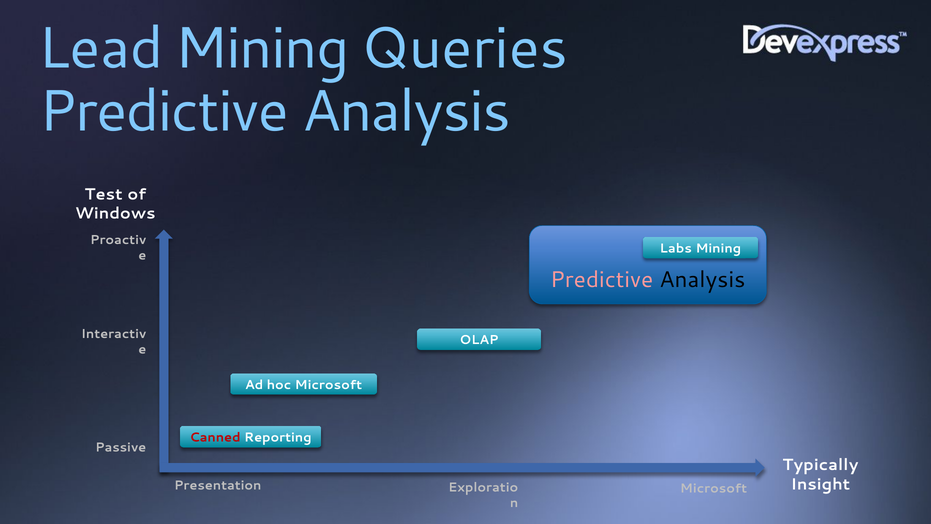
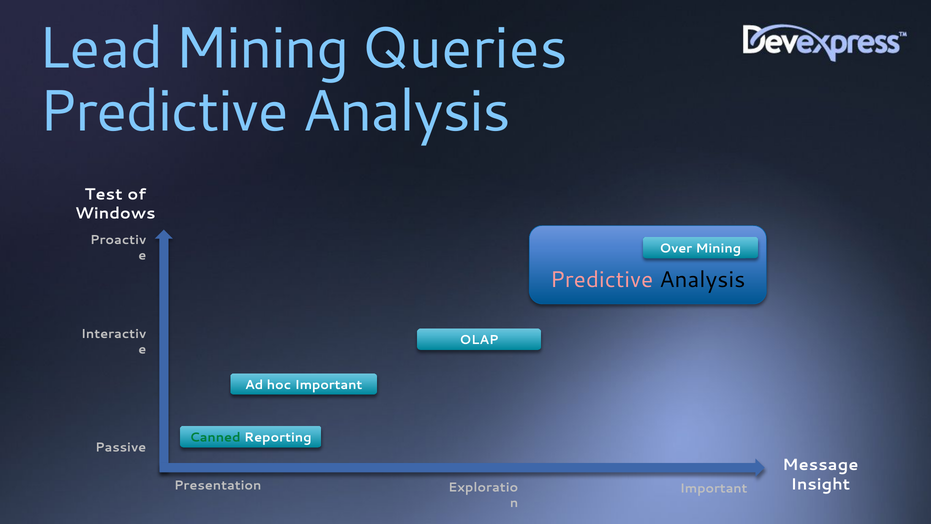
Labs: Labs -> Over (676, 248)
hoc Microsoft: Microsoft -> Important (328, 385)
Canned colour: red -> green (215, 437)
Typically: Typically -> Message (820, 465)
Microsoft: Microsoft -> Important (714, 488)
